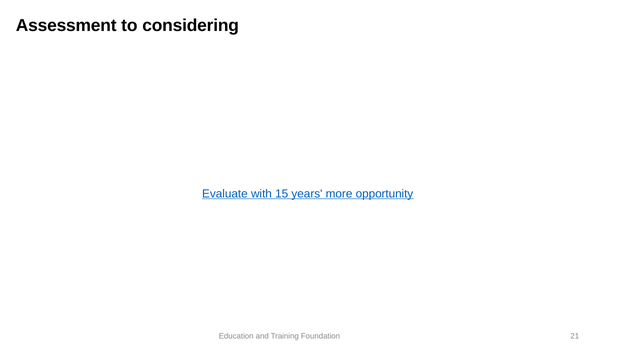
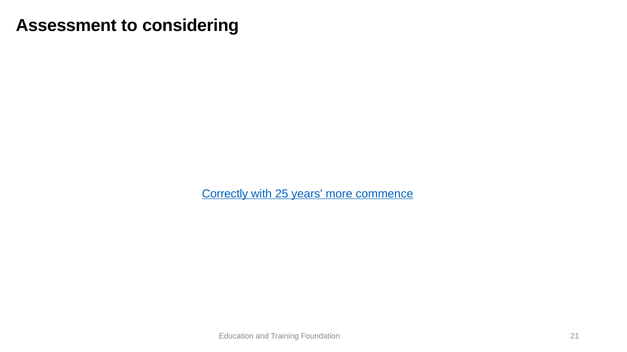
Evaluate: Evaluate -> Correctly (225, 194)
15: 15 -> 25 (282, 194)
opportunity: opportunity -> commence (384, 194)
